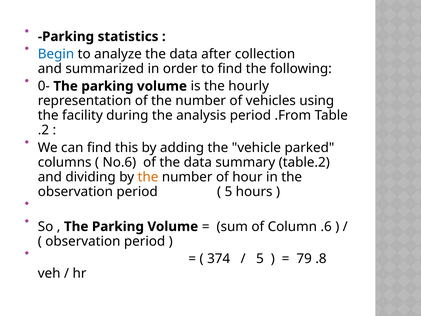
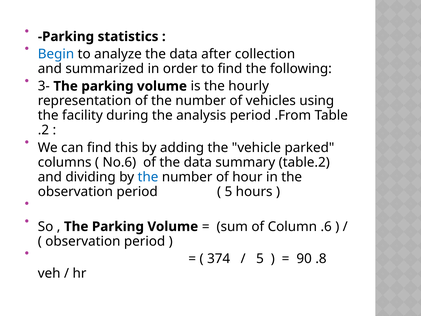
0-: 0- -> 3- (44, 86)
the colour: orange -> blue (148, 177)
79: 79 -> 90 (304, 259)
